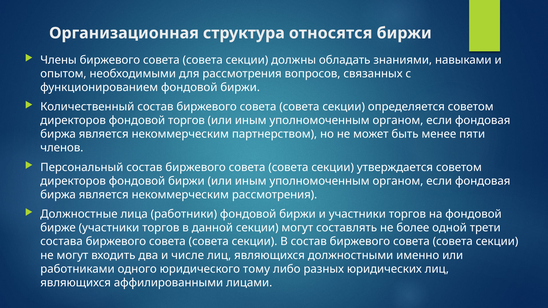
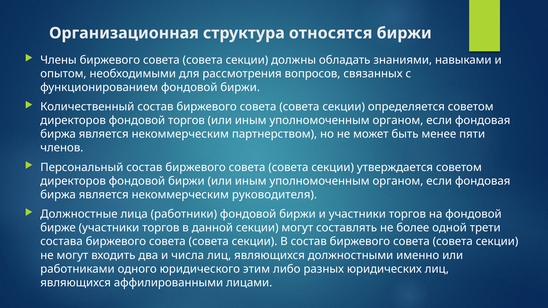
некоммерческим рассмотрения: рассмотрения -> руководителя (274, 195)
числе: числе -> числа (188, 255)
тому: тому -> этим (256, 269)
